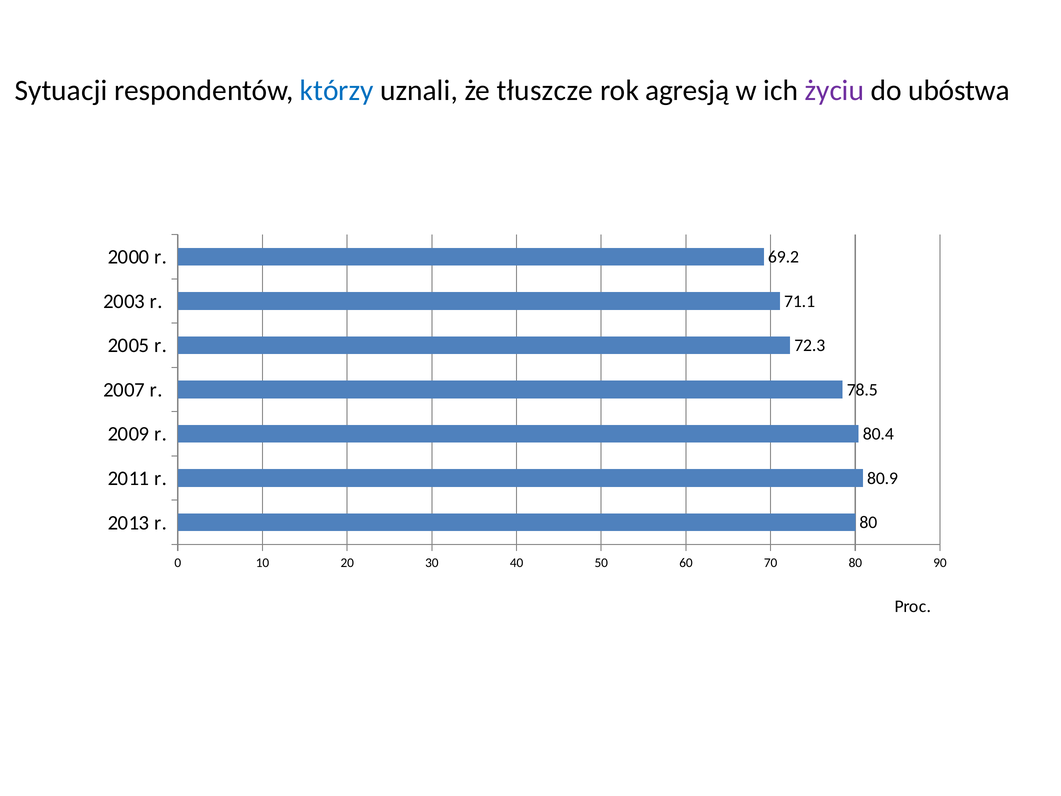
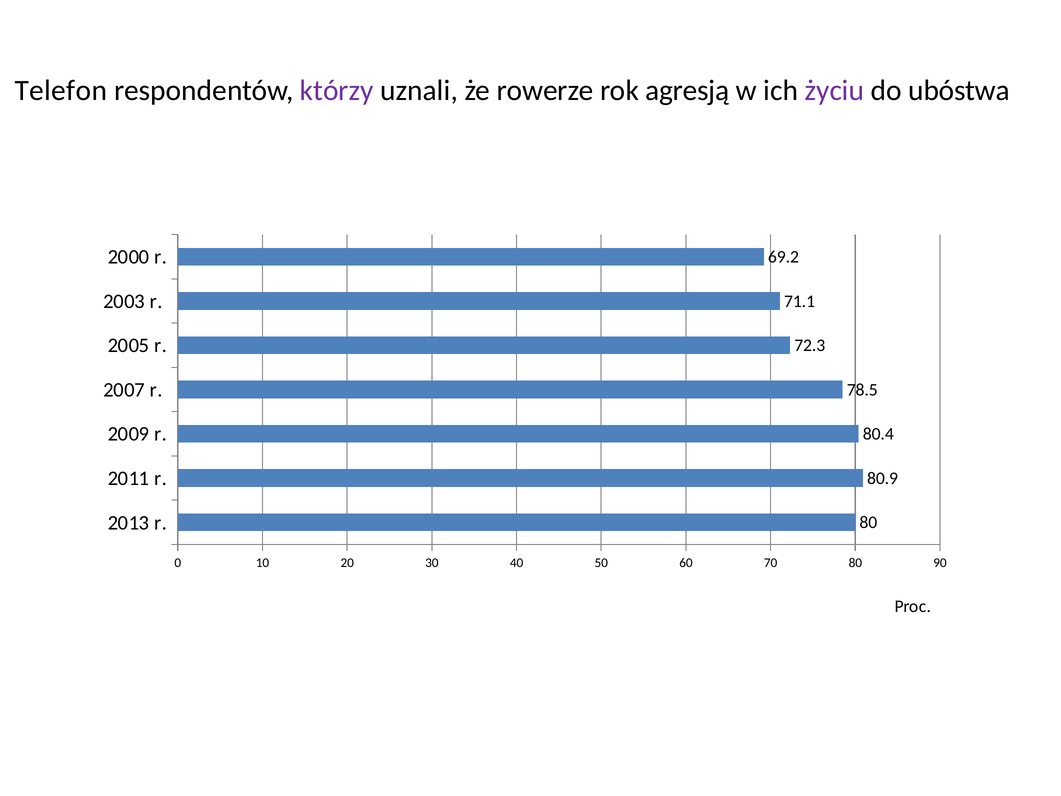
Sytuacji: Sytuacji -> Telefon (61, 91)
którzy colour: blue -> purple (337, 91)
tłuszcze: tłuszcze -> rowerze (545, 91)
